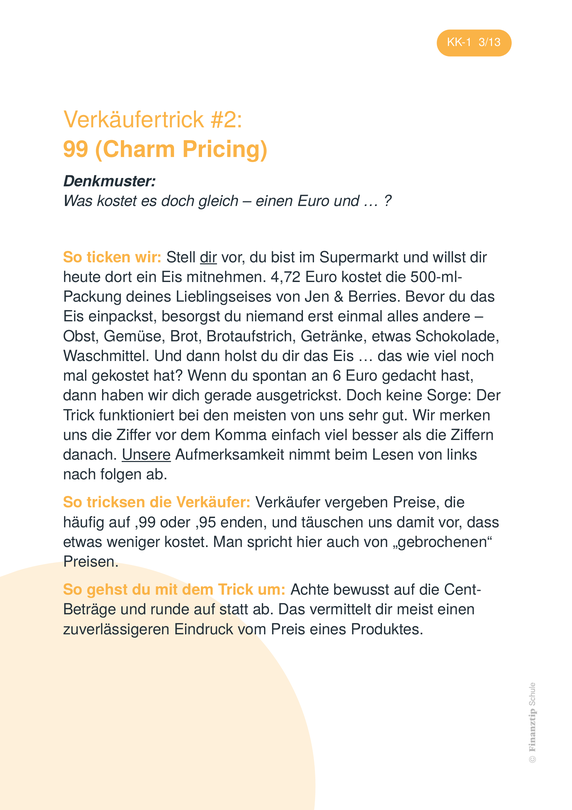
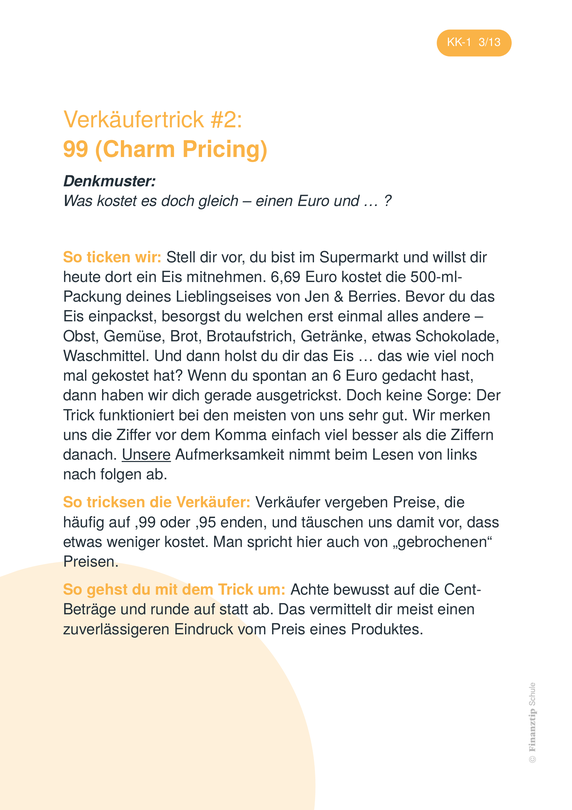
dir underline: present -> none (209, 257)
4,72: 4,72 -> 6,69 (286, 277)
niemand: niemand -> welchen (275, 316)
